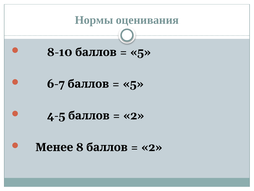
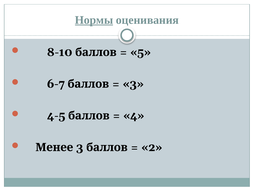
Нормы underline: none -> present (94, 20)
5: 5 -> 3 (133, 84)
2: 2 -> 4 (134, 115)
Менее 8: 8 -> 3 (80, 147)
